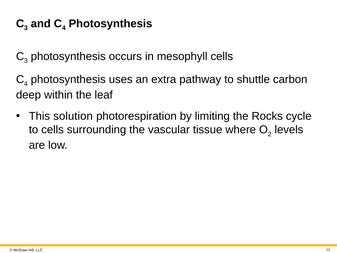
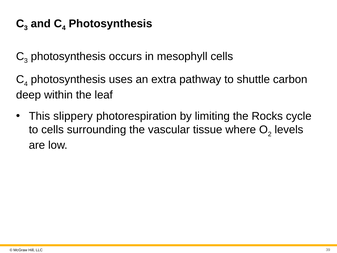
solution: solution -> slippery (73, 116)
